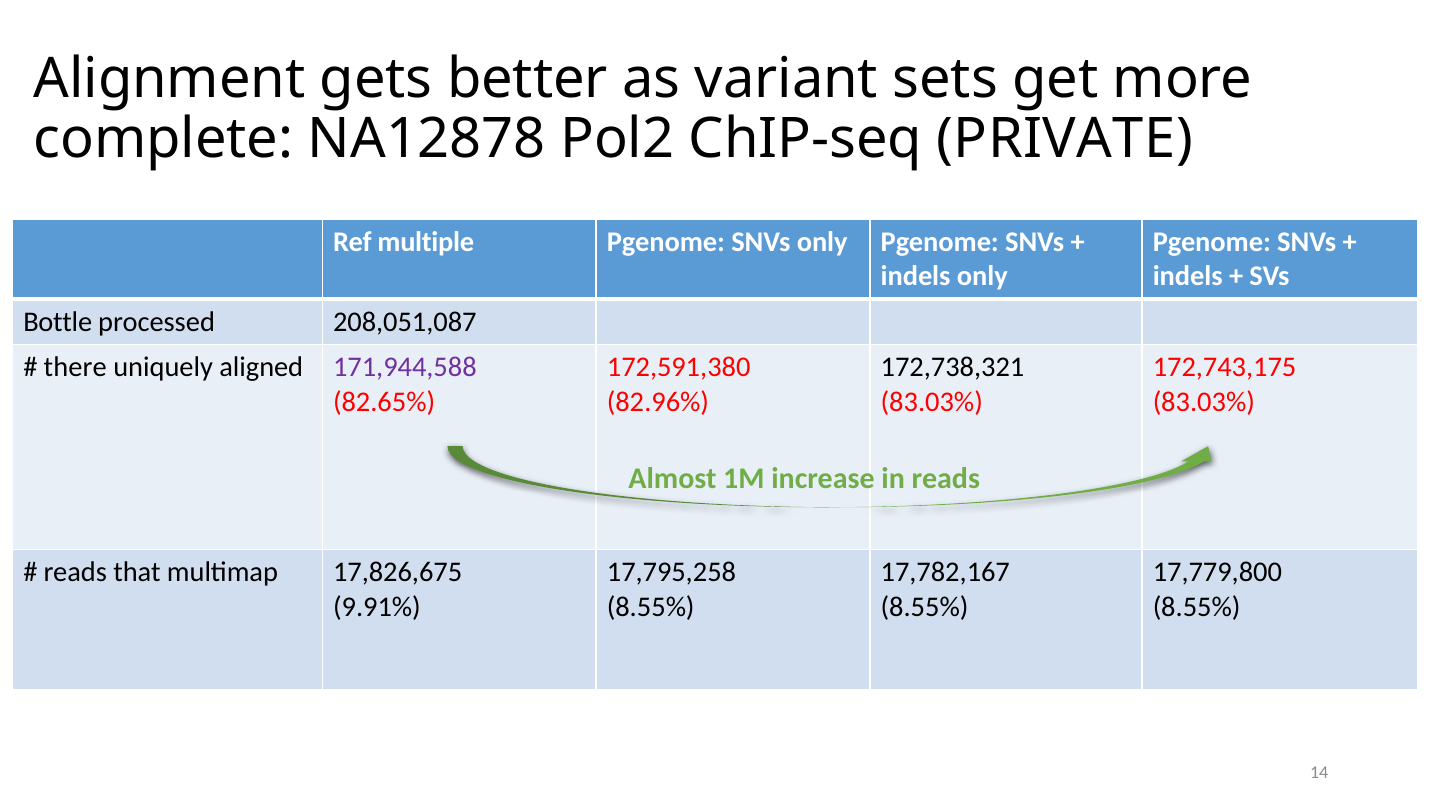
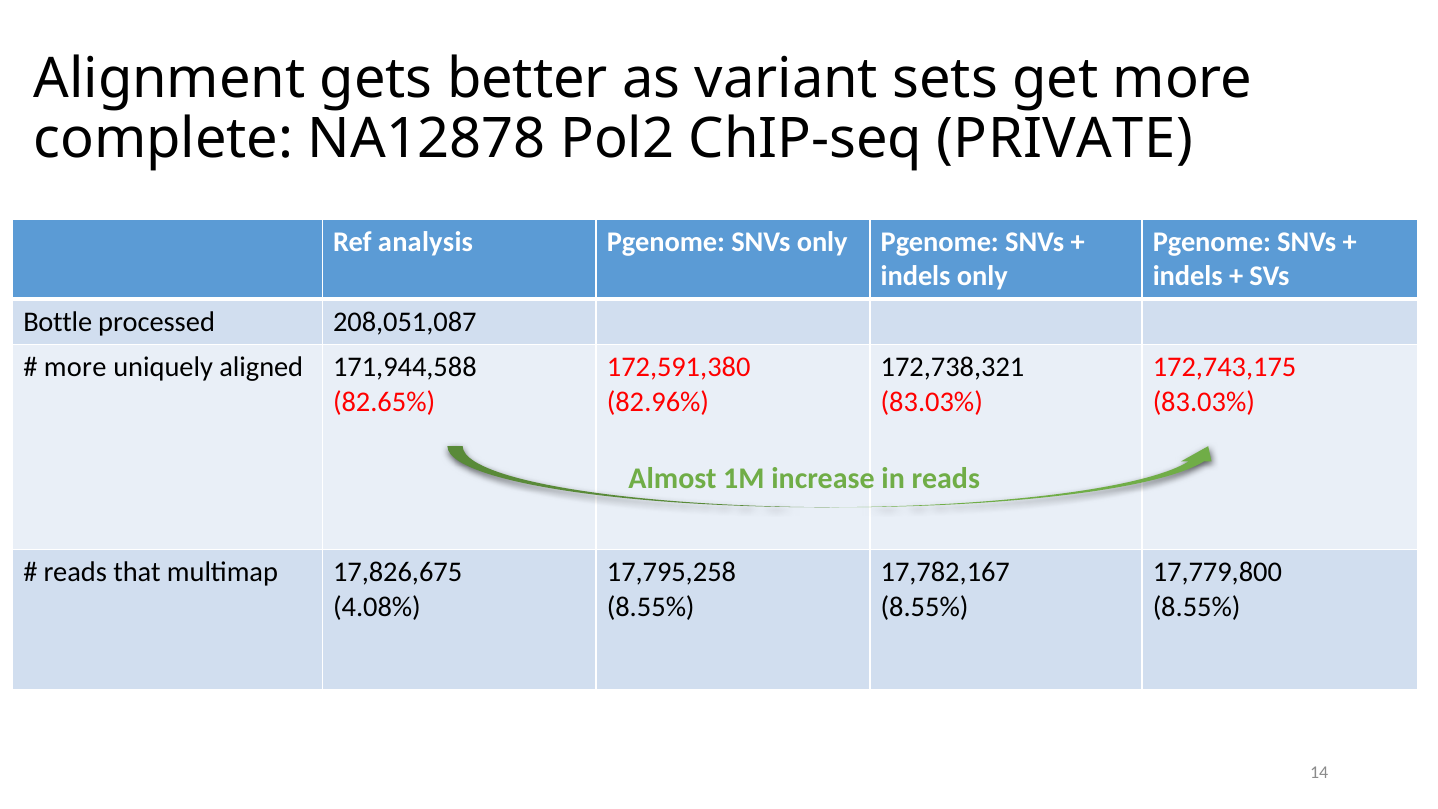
multiple: multiple -> analysis (426, 242)
there: there -> more (75, 367)
171,944,588 colour: purple -> black (405, 367)
9.91%: 9.91% -> 4.08% (377, 607)
